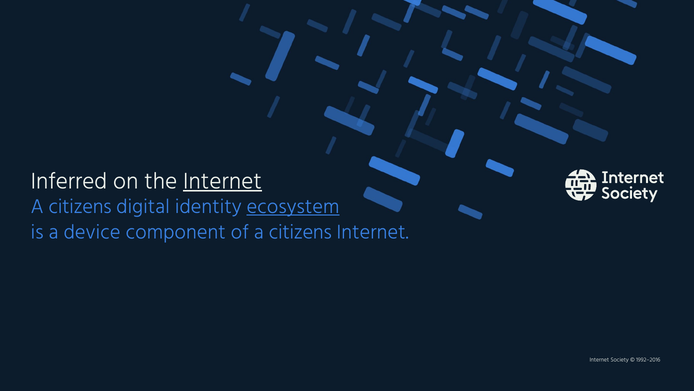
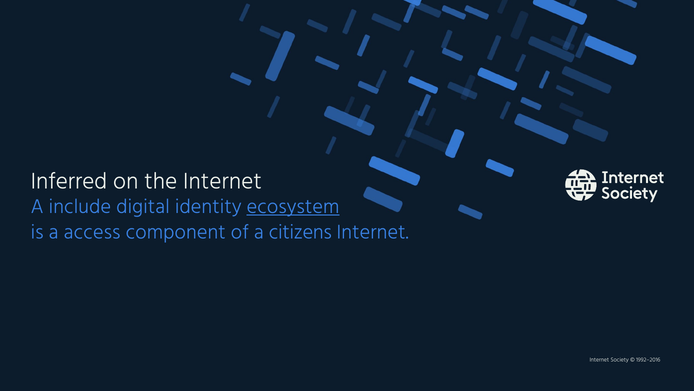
Internet underline: present -> none (222, 181)
citizens: citizens -> include (80, 206)
device: device -> access (92, 232)
